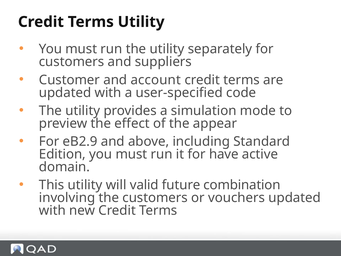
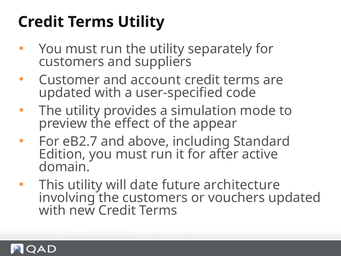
eB2.9: eB2.9 -> eB2.7 (80, 141)
have: have -> after (224, 154)
valid: valid -> date (144, 185)
combination: combination -> architecture (242, 185)
